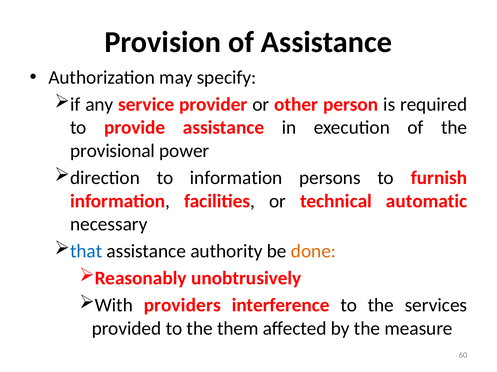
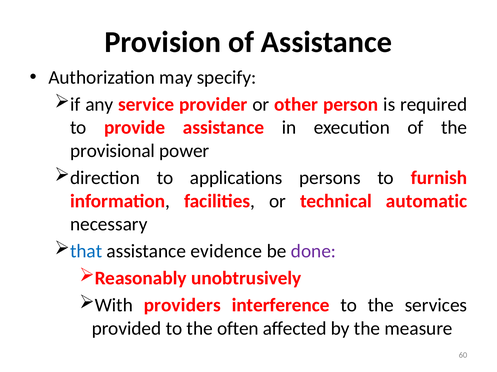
to information: information -> applications (236, 178)
authority: authority -> evidence (226, 252)
done colour: orange -> purple (314, 252)
them: them -> often (238, 329)
